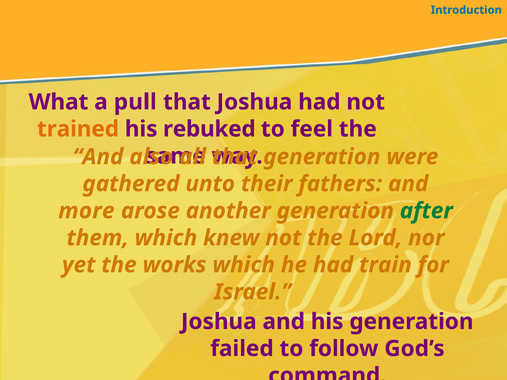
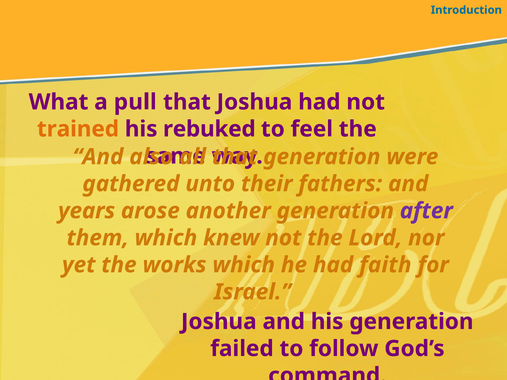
more: more -> years (87, 211)
after colour: green -> purple (426, 211)
train: train -> faith (385, 265)
